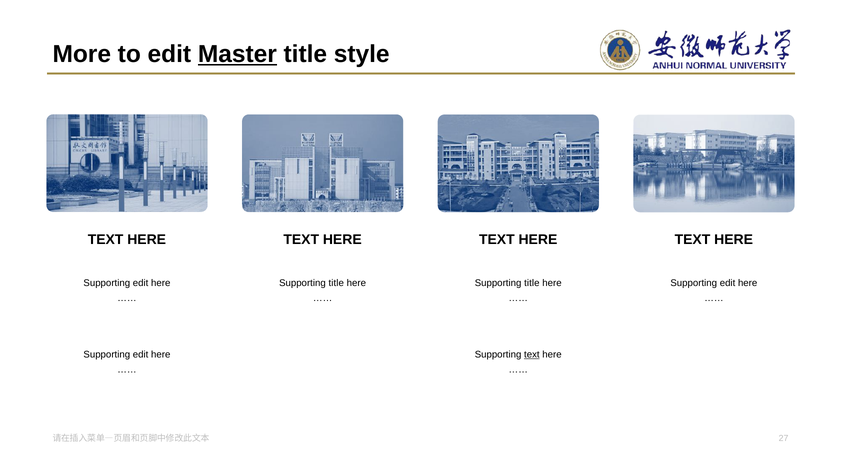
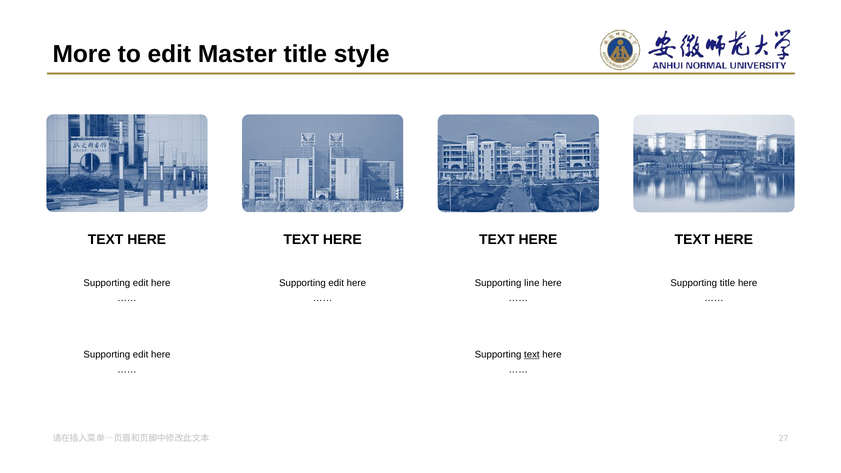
Master underline: present -> none (237, 54)
title: title -> edit (336, 283)
title: title -> line (532, 283)
edit: edit -> title (727, 283)
